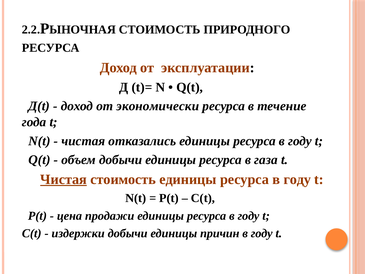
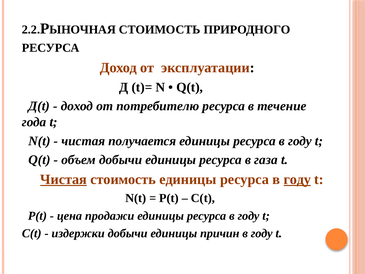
экономически: экономически -> потребителю (158, 106)
отказались: отказались -> получается (142, 141)
году underline: none -> present (297, 179)
